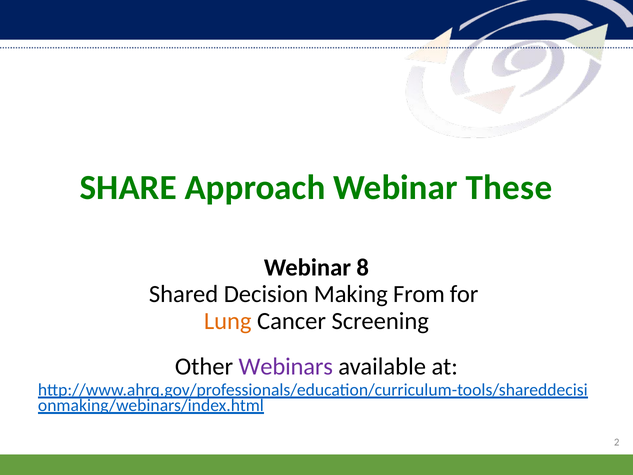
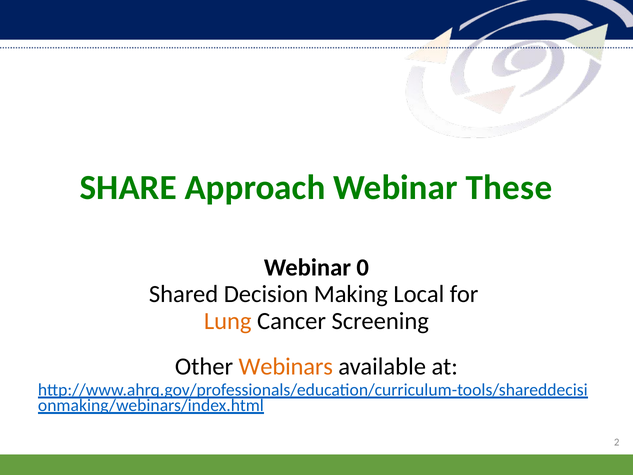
8: 8 -> 0 (363, 268)
From: From -> Local (419, 294)
Webinars colour: purple -> orange (286, 367)
